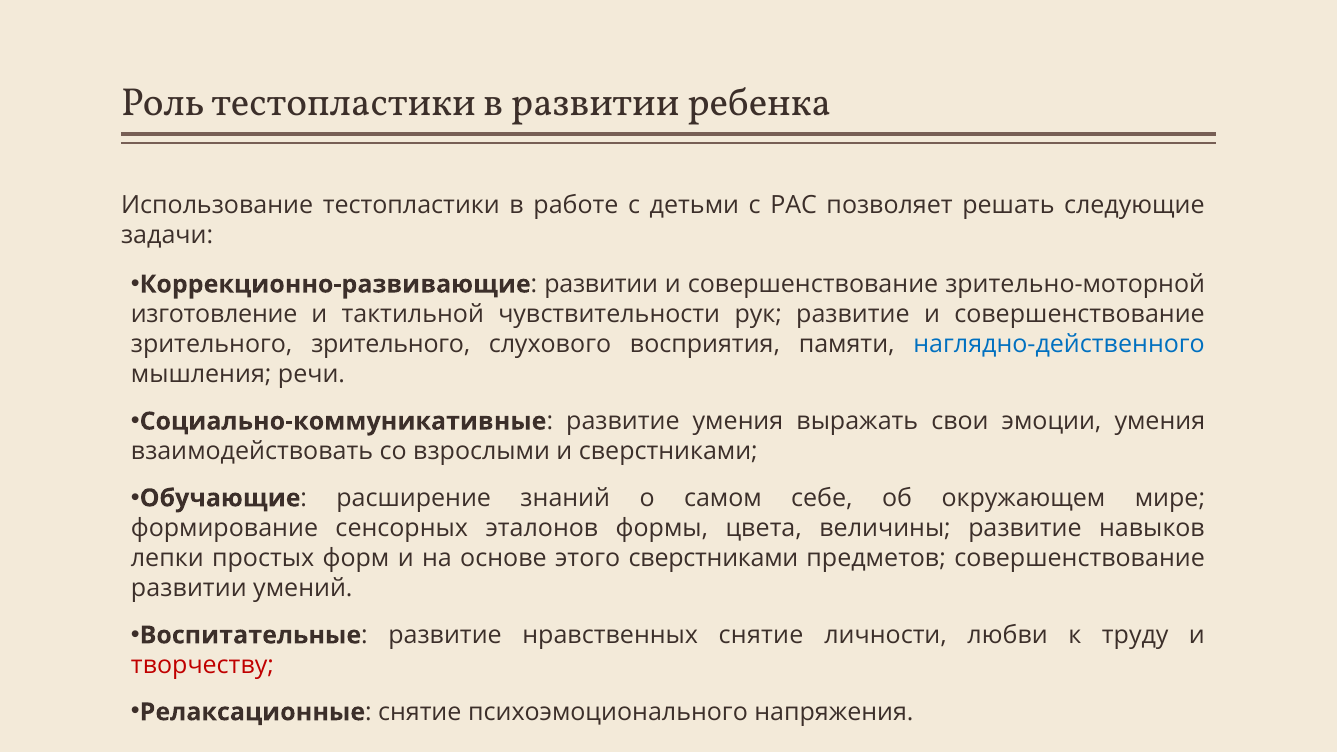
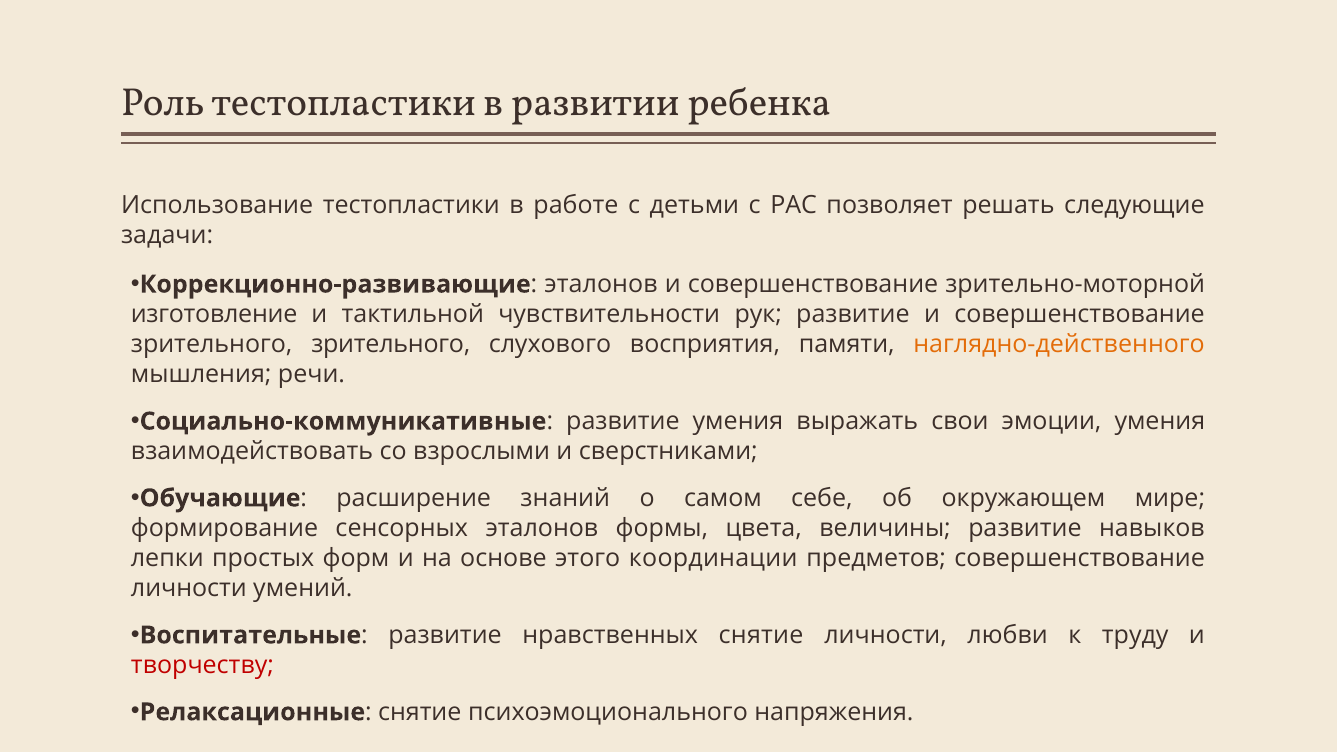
Коррекционно-развивающие развитии: развитии -> эталонов (601, 284)
наглядно-действенного colour: blue -> orange (1059, 344)
этого сверстниками: сверстниками -> координации (713, 558)
развитии: развитии -> личности (189, 588)
